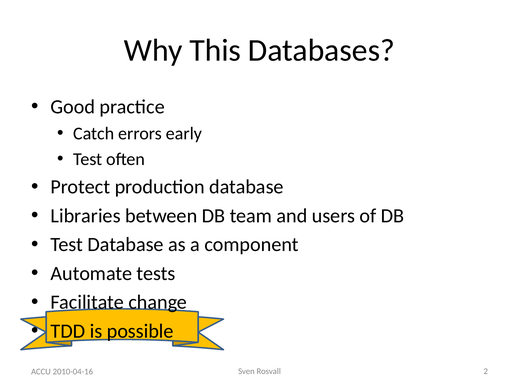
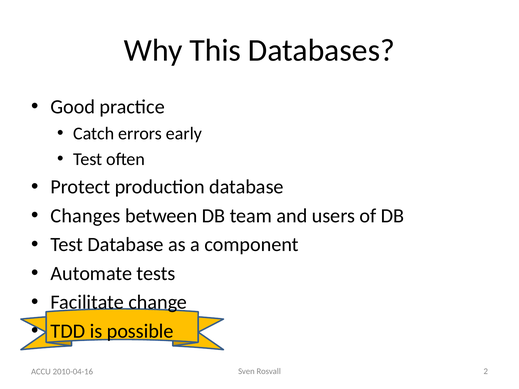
Libraries: Libraries -> Changes (86, 216)
